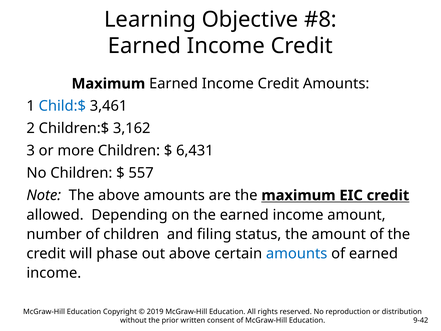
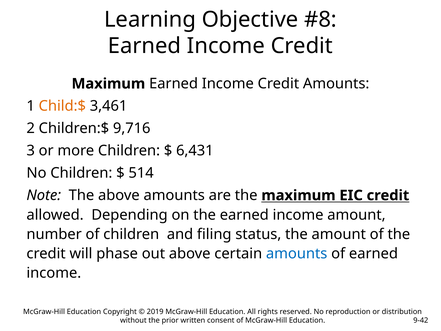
Child:$ colour: blue -> orange (62, 106)
3,162: 3,162 -> 9,716 (132, 128)
557: 557 -> 514 (141, 173)
